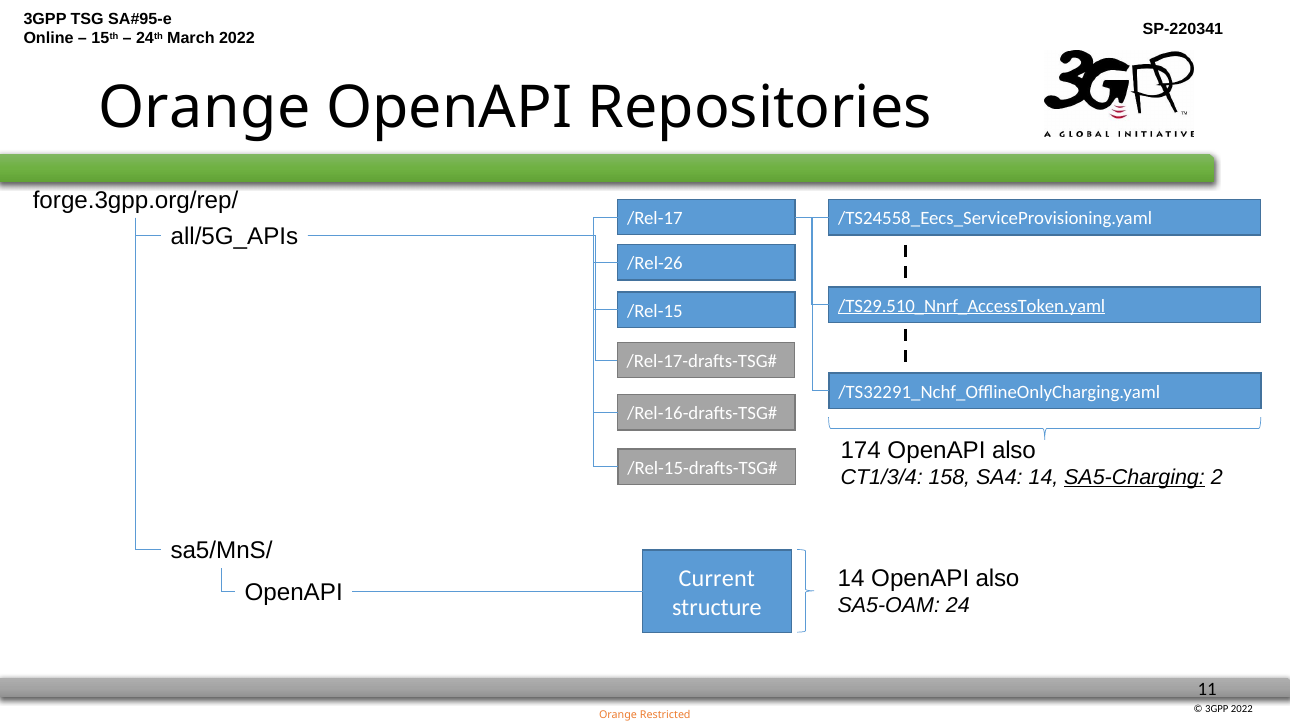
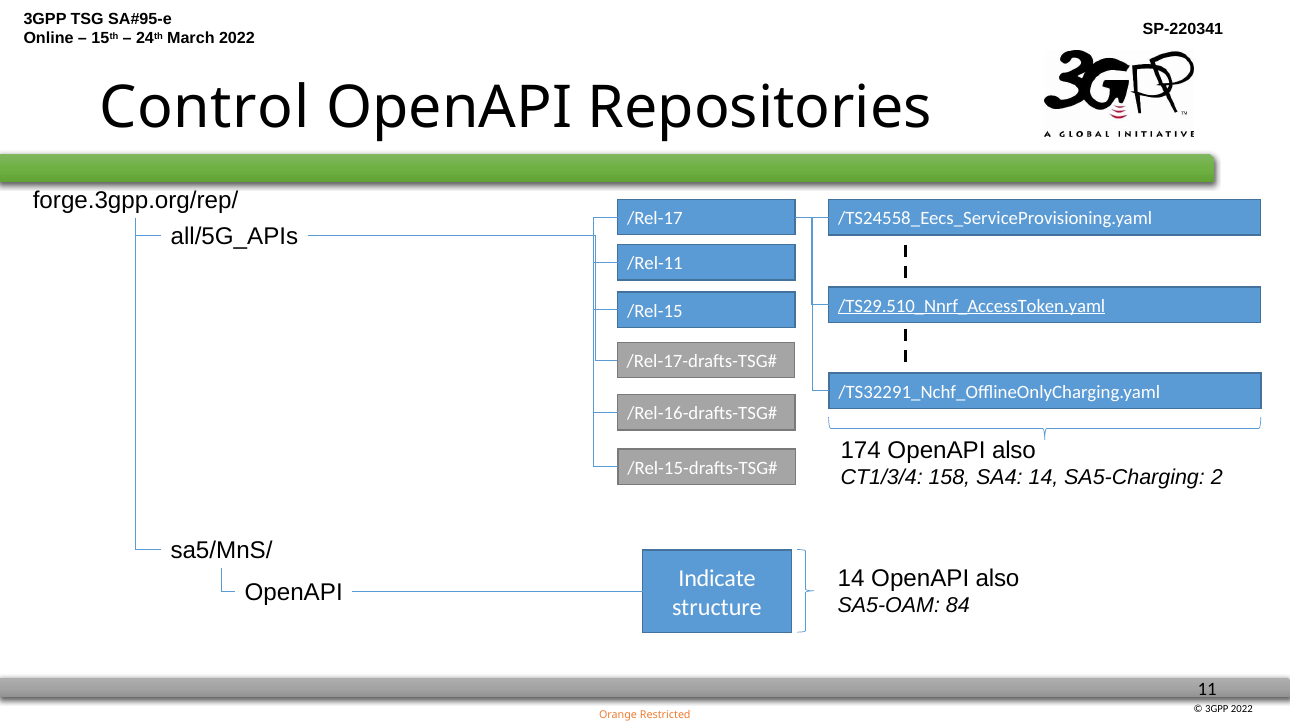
Orange: Orange -> Control (204, 108)
/Rel-26: /Rel-26 -> /Rel-11 (655, 264)
SA5-Charging underline: present -> none (1135, 478)
Current: Current -> Indicate (717, 579)
24: 24 -> 84 (958, 606)
